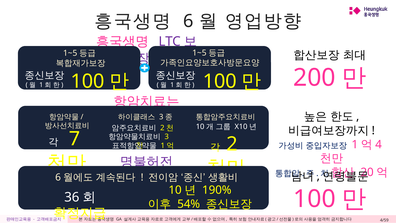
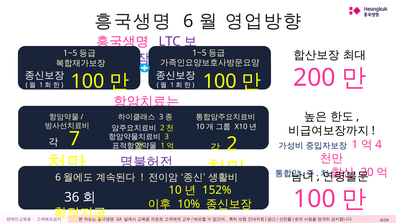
190%: 190% -> 152% (217, 190)
54%: 54% -> 10% (189, 204)
